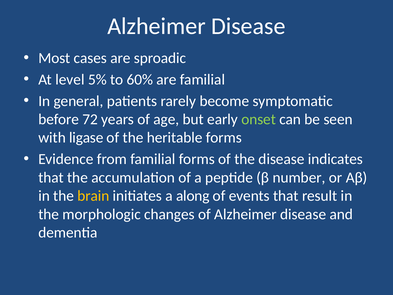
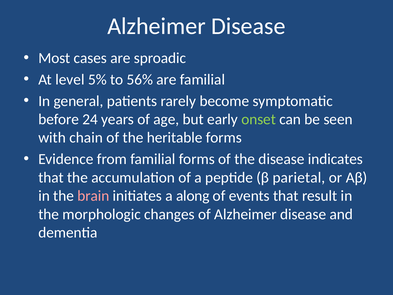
60%: 60% -> 56% (140, 79)
72: 72 -> 24 (90, 119)
ligase: ligase -> chain (86, 138)
number: number -> parietal (299, 177)
brain colour: yellow -> pink (93, 196)
